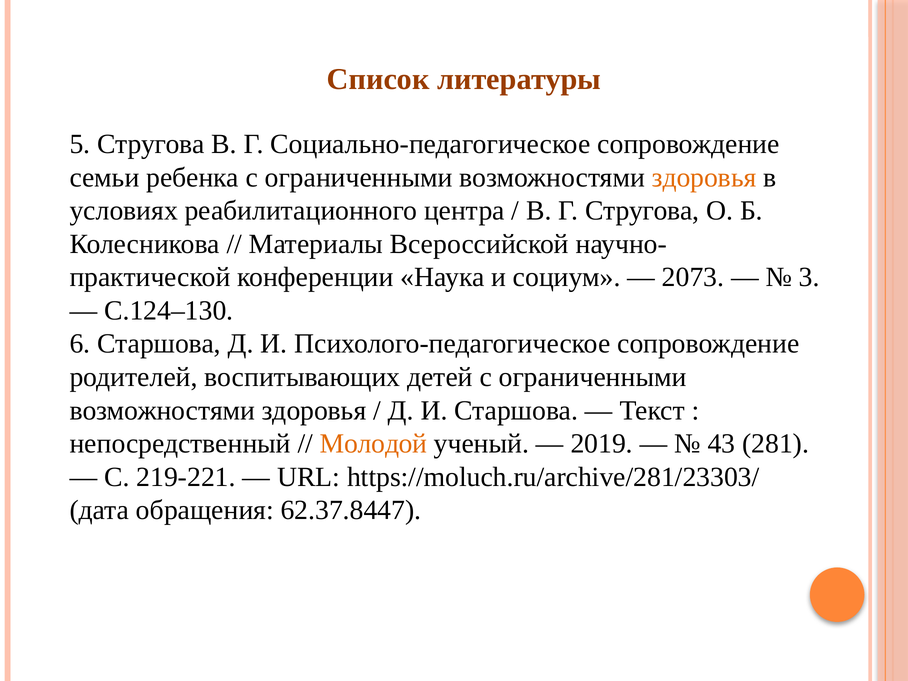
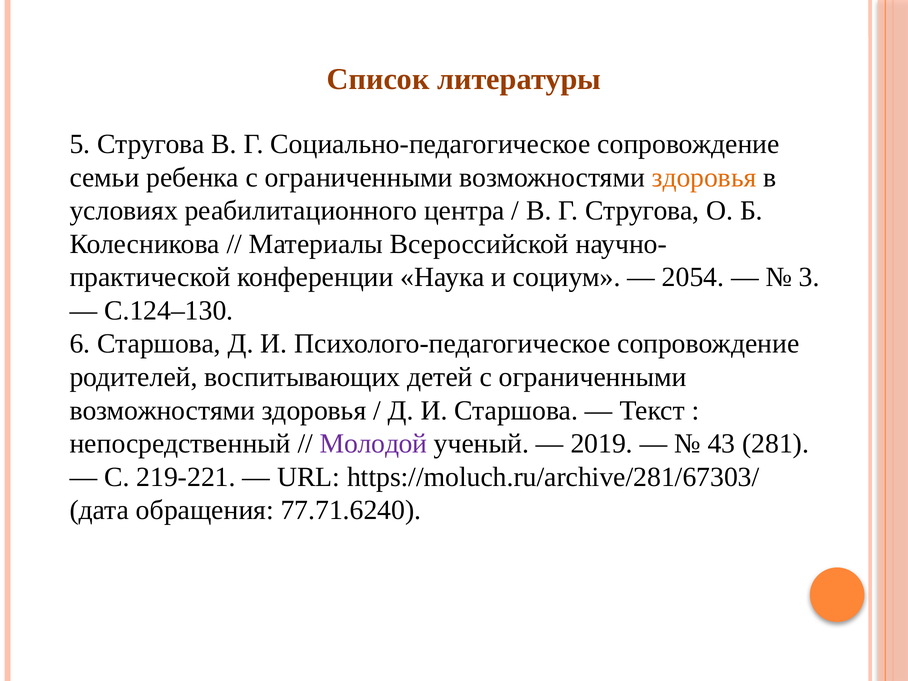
2073: 2073 -> 2054 (693, 277)
Молодой colour: orange -> purple (374, 444)
https://moluch.ru/archive/281/23303/: https://moluch.ru/archive/281/23303/ -> https://moluch.ru/archive/281/67303/ (553, 477)
62.37.8447: 62.37.8447 -> 77.71.6240 (351, 510)
